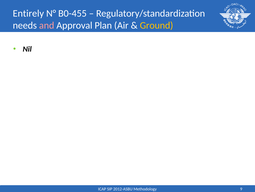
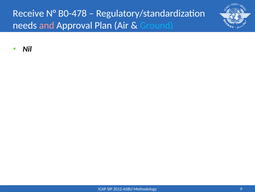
Entirely: Entirely -> Receive (28, 13)
B0-455: B0-455 -> B0-478 (72, 13)
Ground colour: yellow -> light blue (157, 25)
